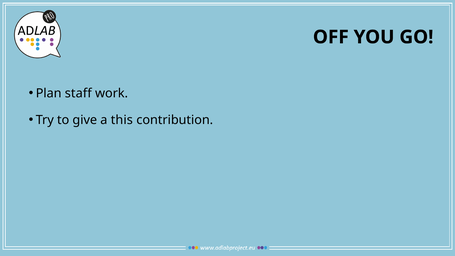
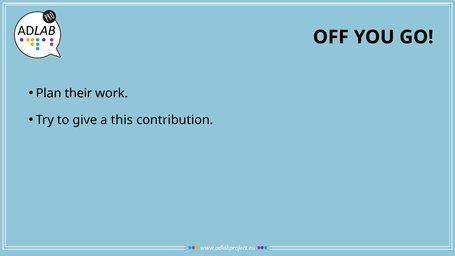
staff: staff -> their (78, 93)
